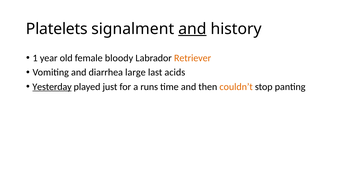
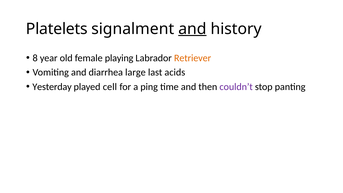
1: 1 -> 8 (35, 58)
bloody: bloody -> playing (119, 58)
Yesterday underline: present -> none (52, 87)
just: just -> cell (110, 87)
runs: runs -> ping (149, 87)
couldn’t colour: orange -> purple (236, 87)
